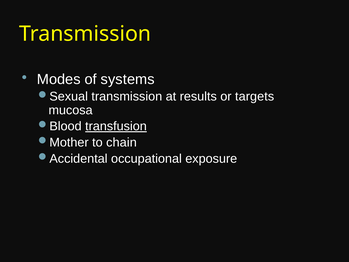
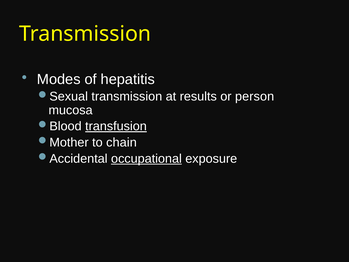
systems: systems -> hepatitis (128, 79)
targets: targets -> person (255, 96)
occupational underline: none -> present (146, 158)
